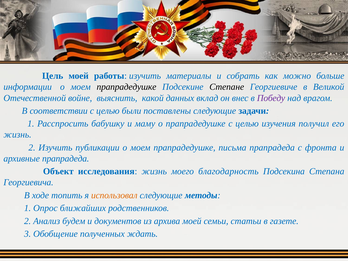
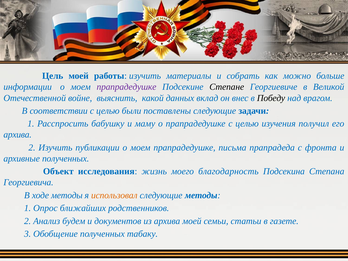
прапрадедушке colour: black -> purple (127, 87)
Победу colour: purple -> black (271, 98)
жизнь: жизнь -> архива (18, 135)
архивные прапрадеда: прапрадеда -> полученных (66, 159)
ходе топить: топить -> методы (67, 195)
ждать: ждать -> табаку (142, 234)
